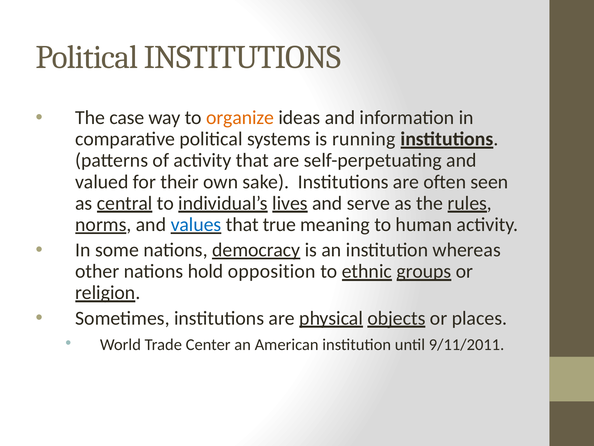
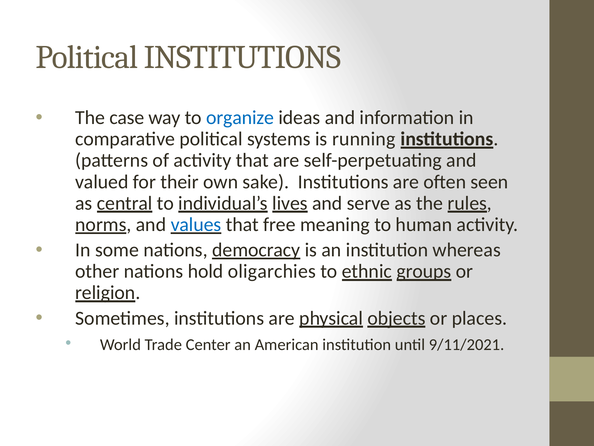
organize colour: orange -> blue (240, 118)
true: true -> free (279, 224)
opposition: opposition -> oligarchies (272, 271)
9/11/2011: 9/11/2011 -> 9/11/2021 (467, 344)
